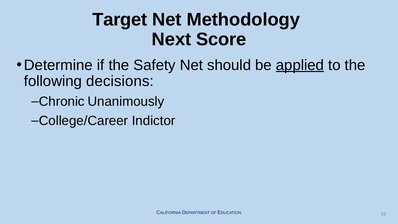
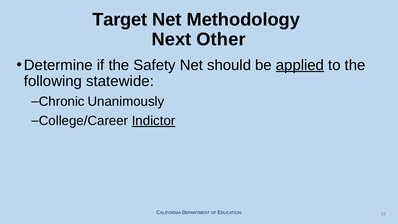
Score: Score -> Other (221, 39)
decisions: decisions -> statewide (120, 81)
Indictor underline: none -> present (154, 121)
